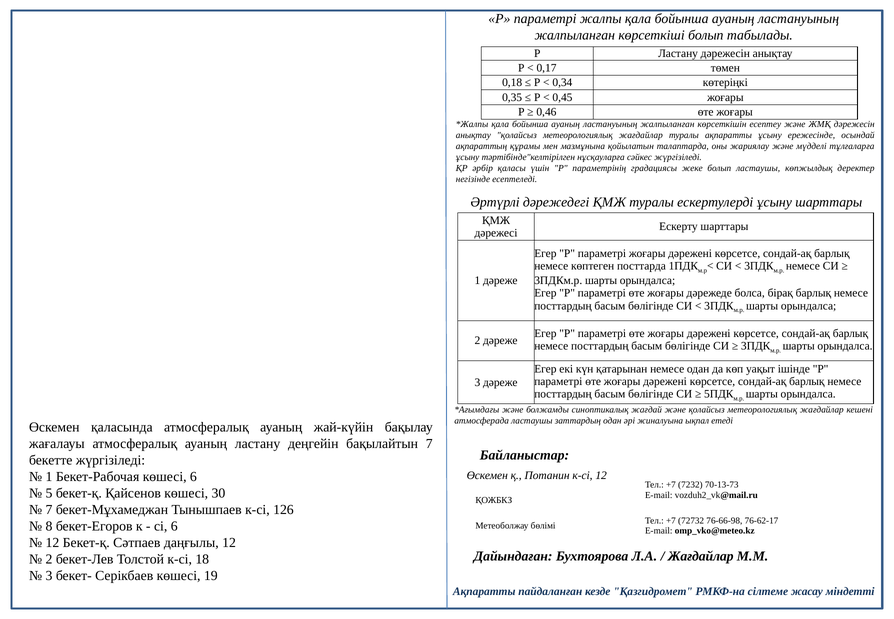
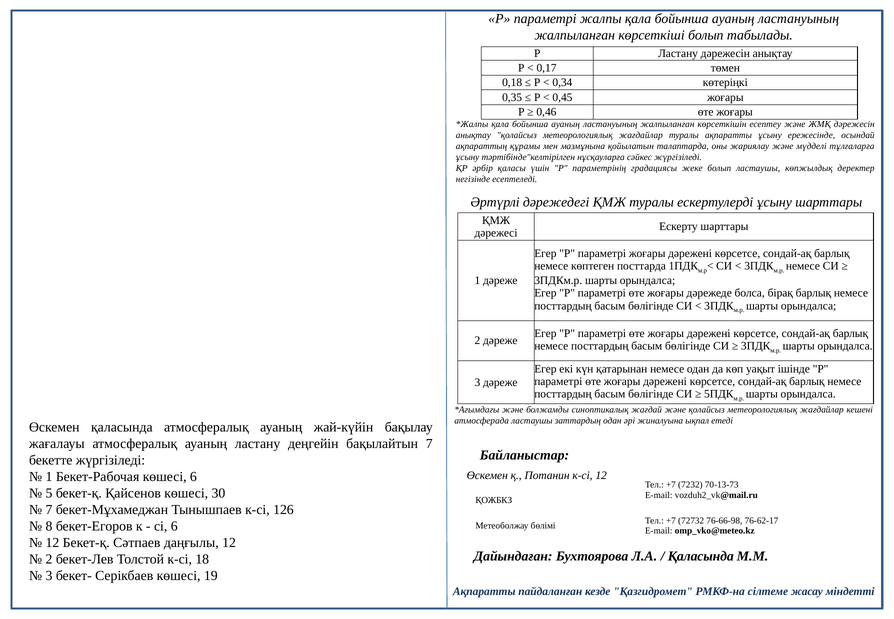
Жағдайлар: Жағдайлар -> Қаласында (701, 556)
